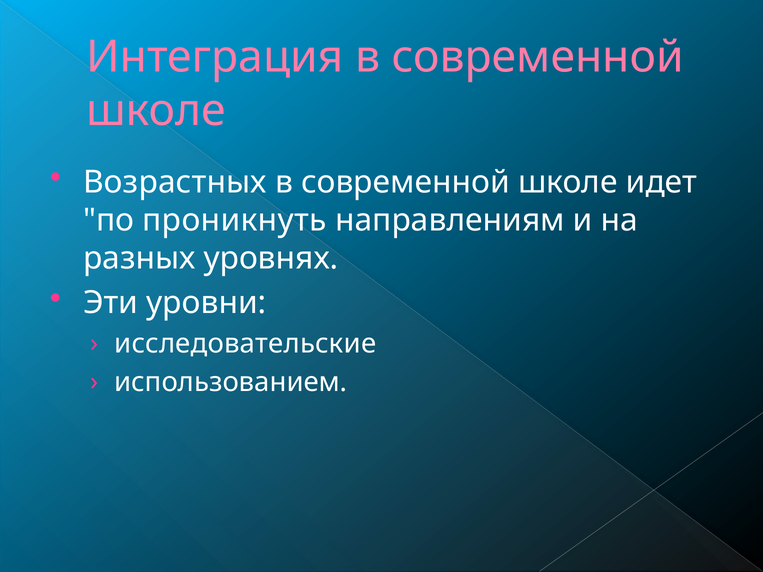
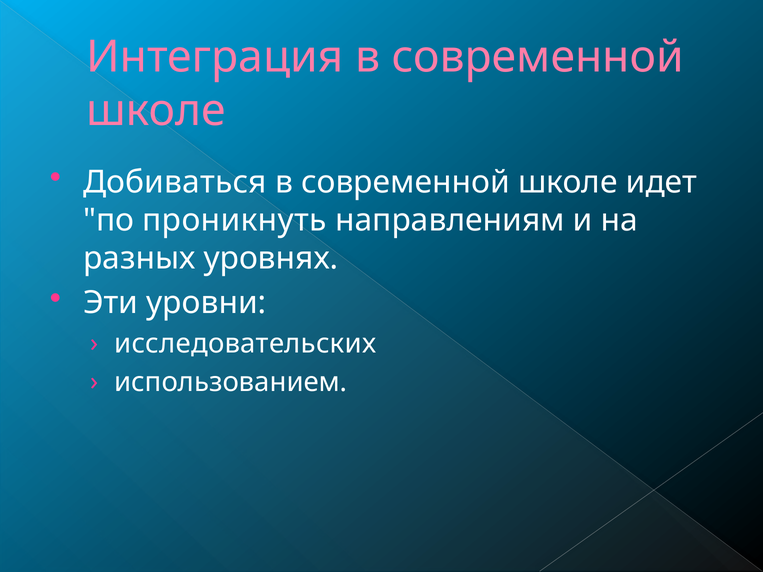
Возрастных: Возрастных -> Добиваться (175, 182)
исследовательские: исследовательские -> исследовательских (245, 344)
